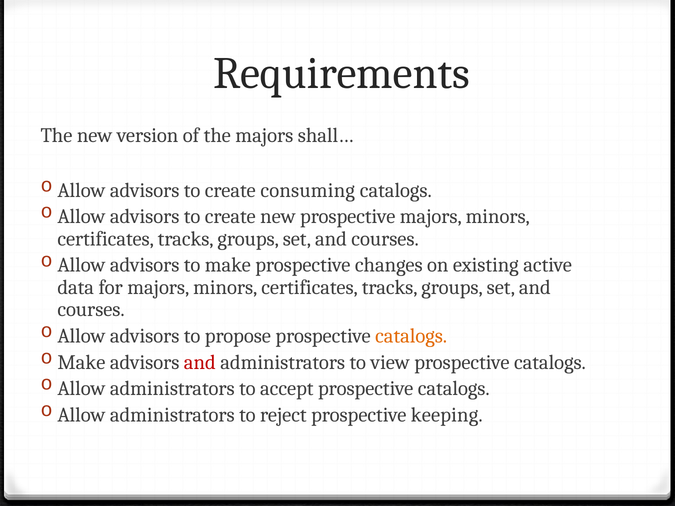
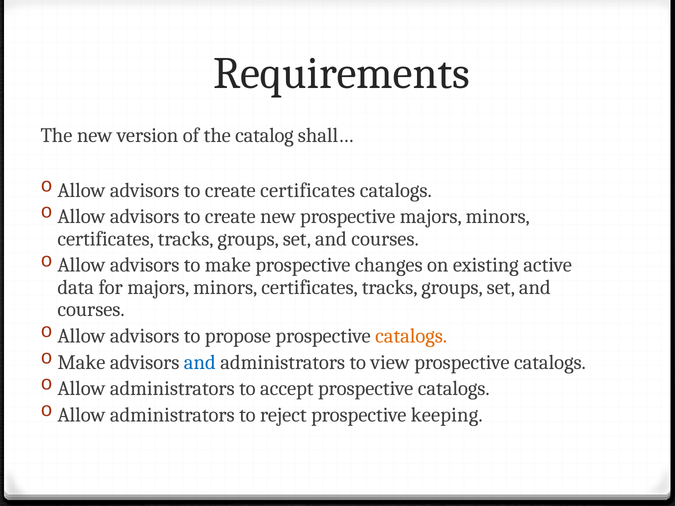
the majors: majors -> catalog (264, 135)
create consuming: consuming -> certificates (308, 190)
and colour: red -> blue (200, 362)
